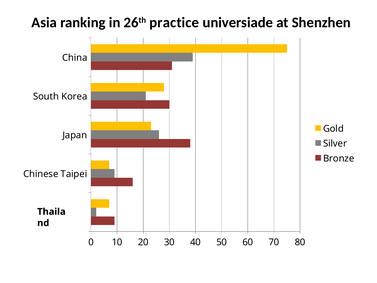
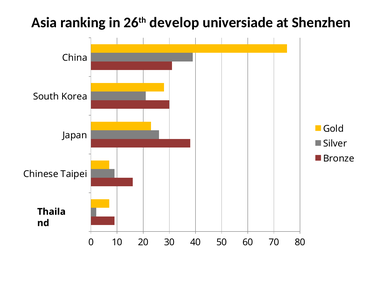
practice: practice -> develop (174, 22)
